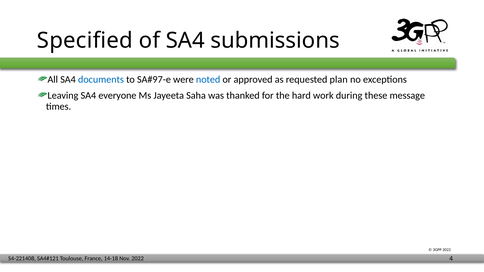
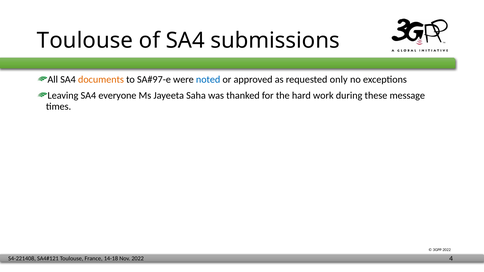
Specified: Specified -> Toulouse (85, 41)
documents colour: blue -> orange (101, 80)
plan: plan -> only (339, 80)
